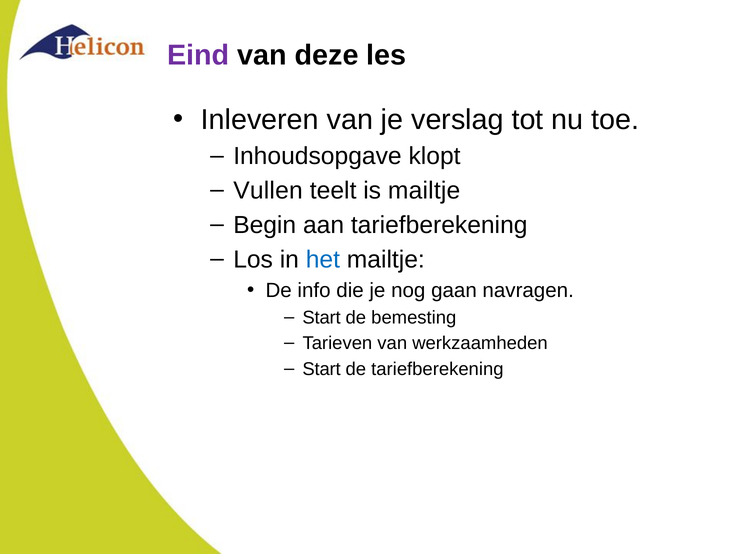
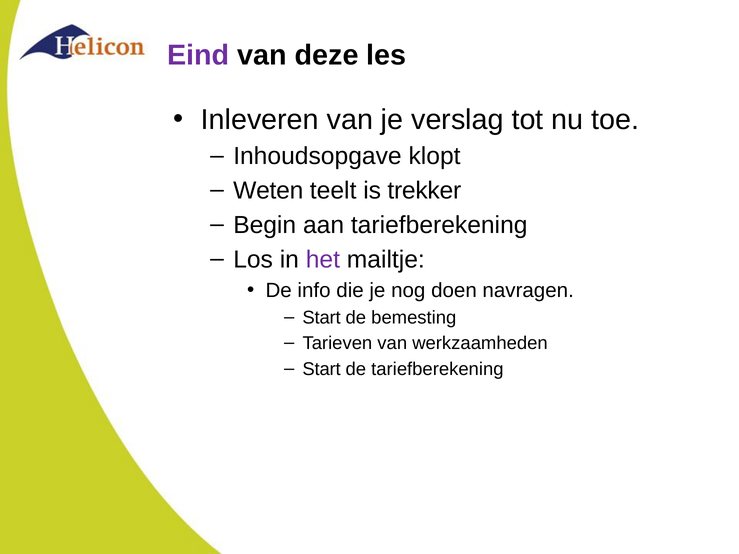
Vullen: Vullen -> Weten (268, 191)
is mailtje: mailtje -> trekker (424, 191)
het colour: blue -> purple (323, 260)
gaan: gaan -> doen (454, 291)
